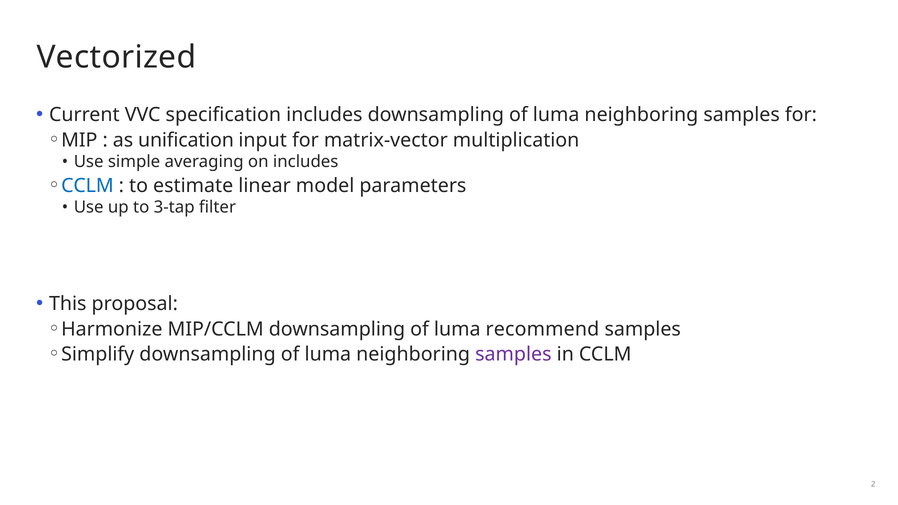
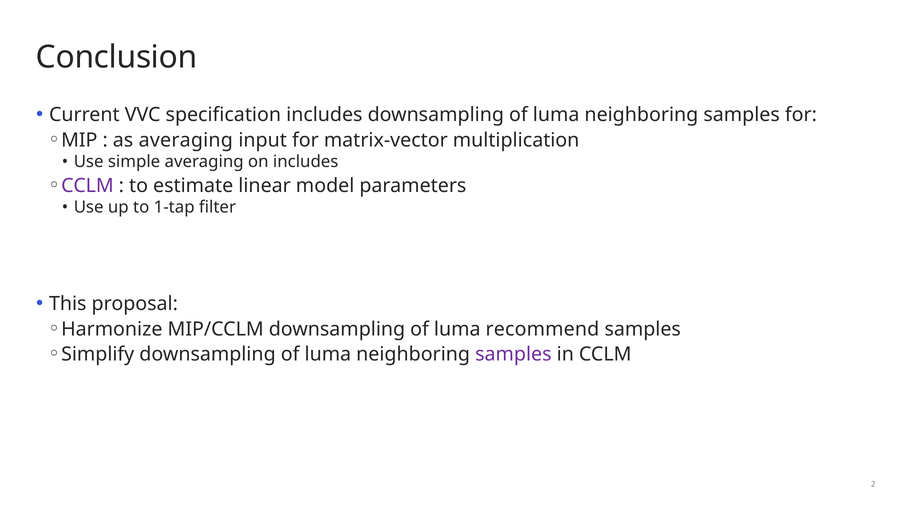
Vectorized: Vectorized -> Conclusion (117, 57)
as unification: unification -> averaging (186, 140)
CCLM colour: blue -> purple (87, 186)
3-tap: 3-tap -> 1-tap (174, 207)
